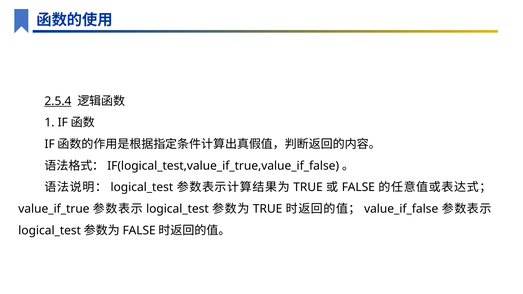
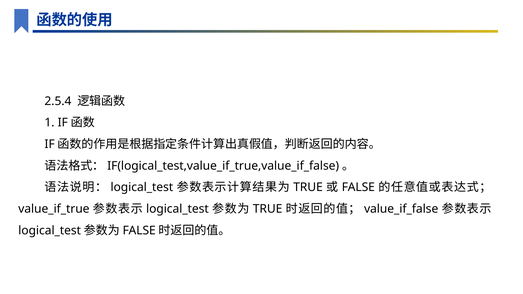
2.5.4 underline: present -> none (58, 101)
